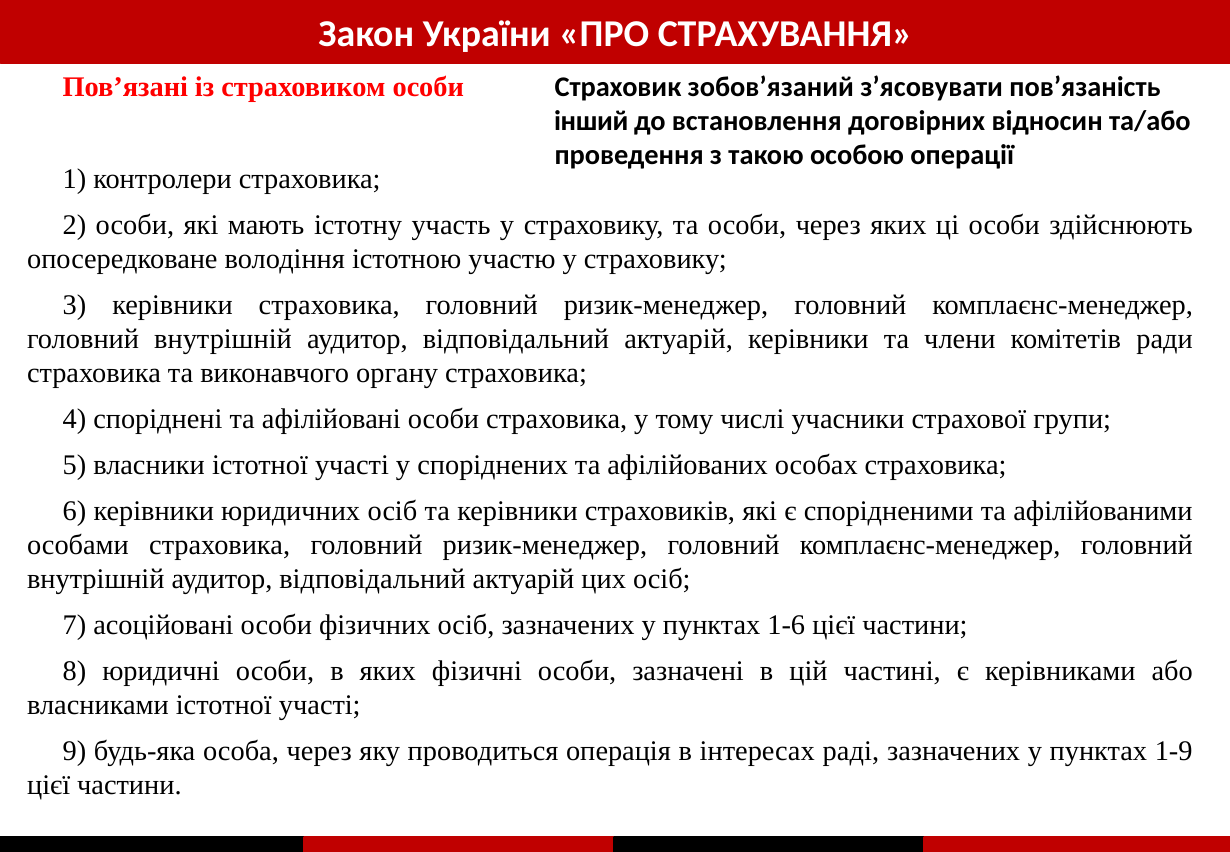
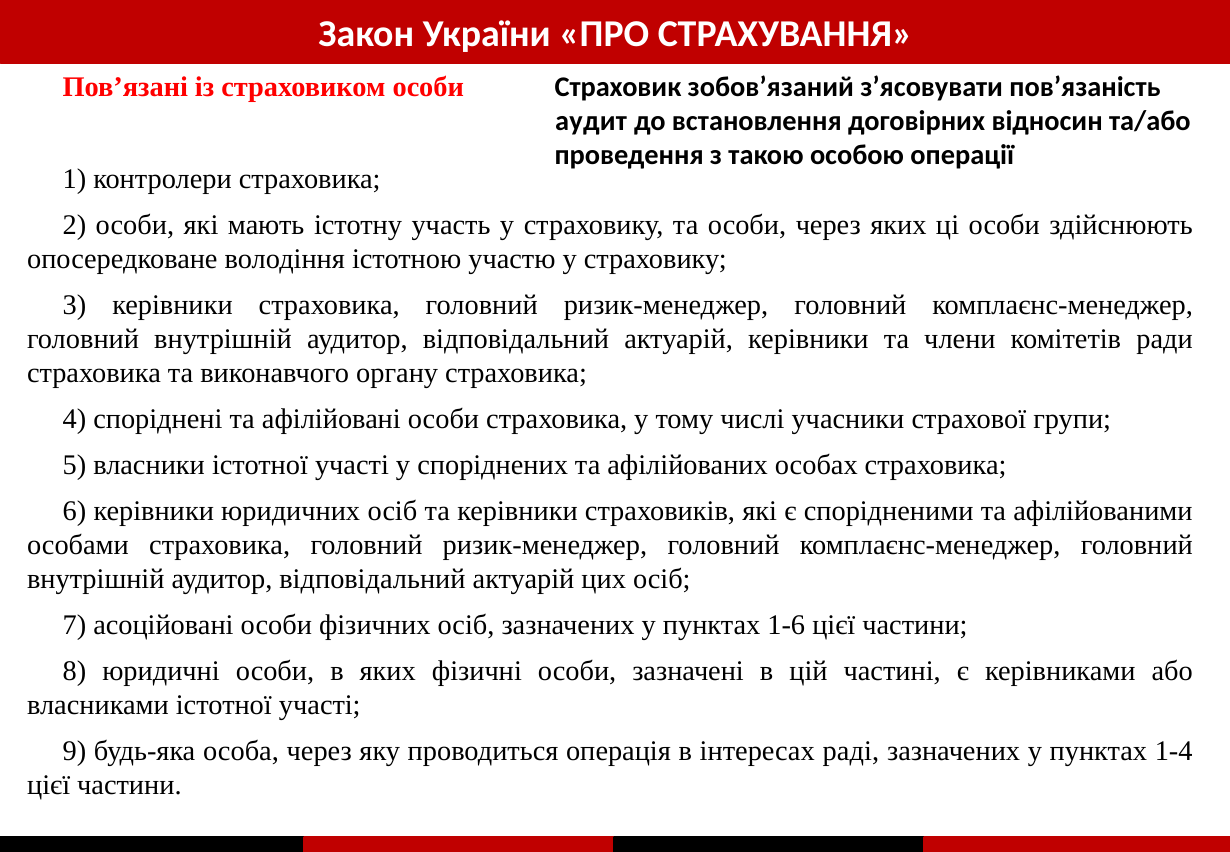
інший: інший -> аудит (591, 121)
1-9: 1-9 -> 1-4 (1174, 751)
